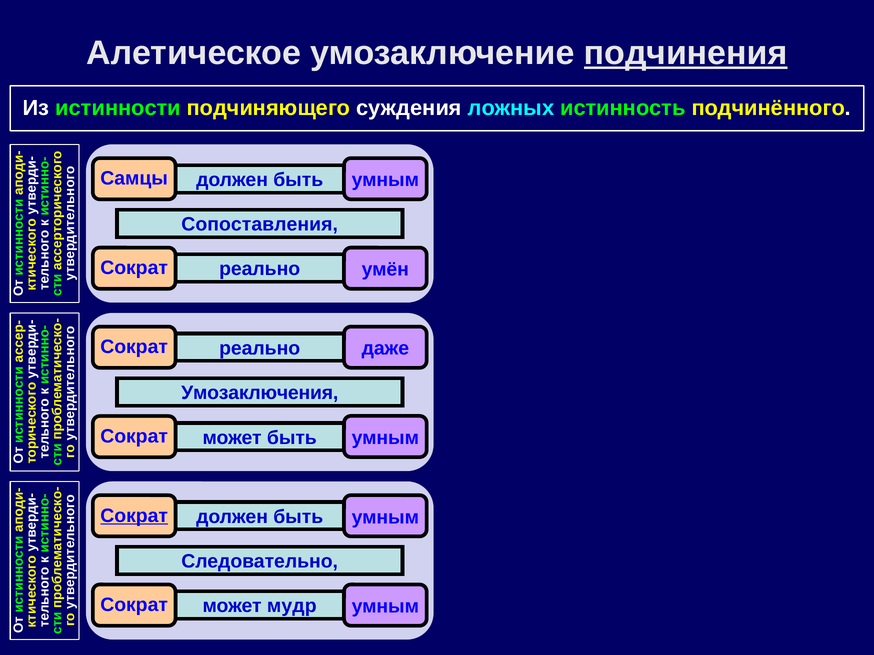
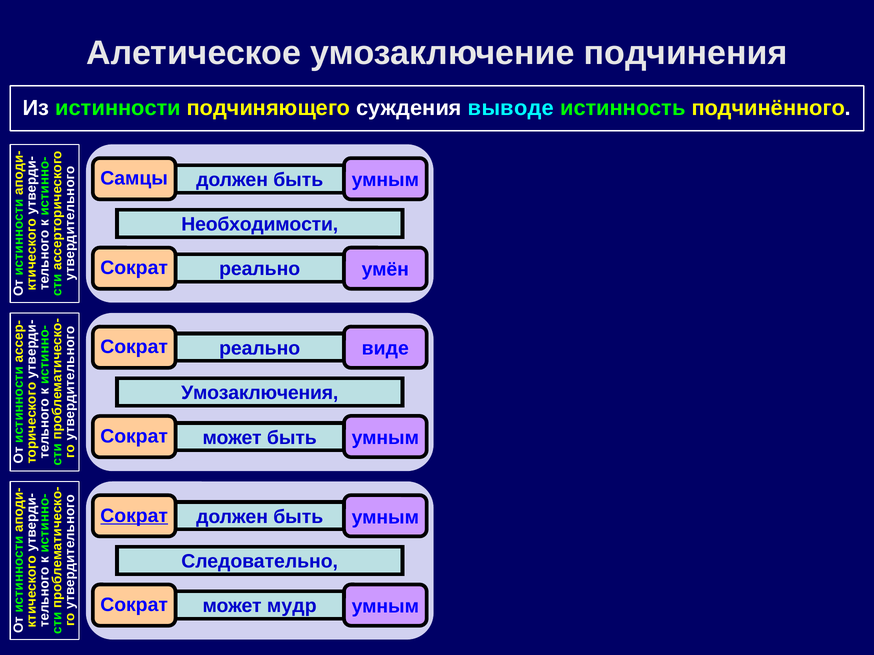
подчинения underline: present -> none (686, 53)
ложных: ложных -> выводе (511, 108)
Сопоставления: Сопоставления -> Необходимости (260, 225)
даже: даже -> виде (385, 349)
